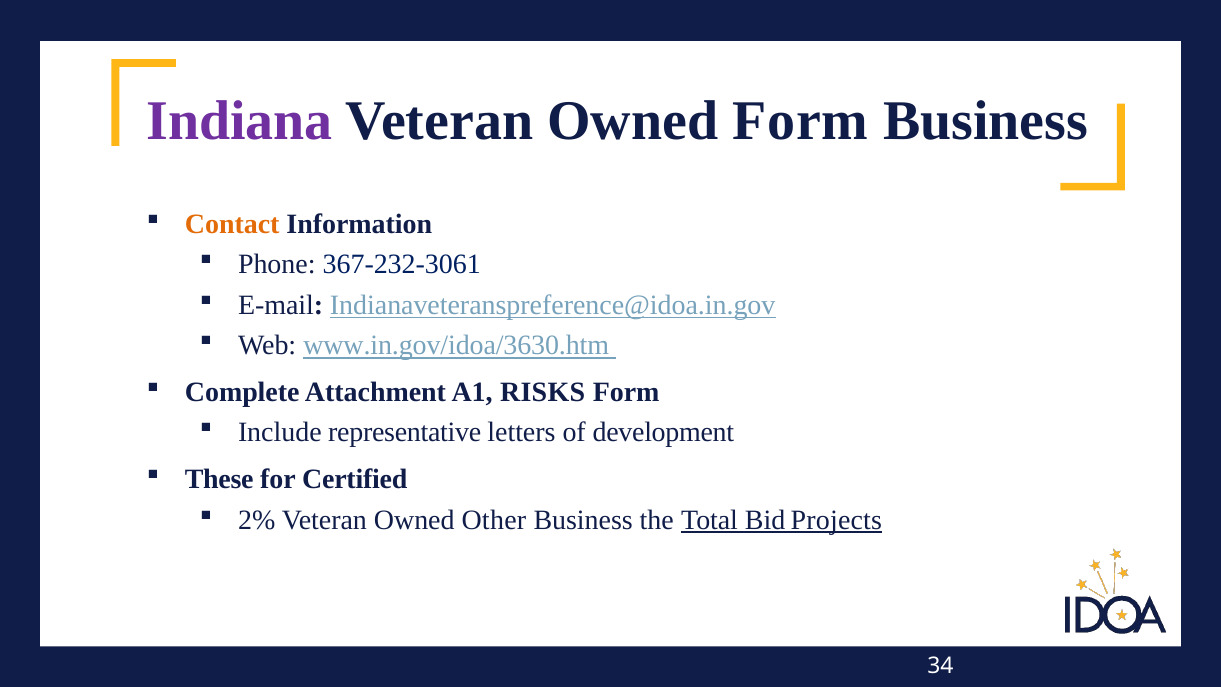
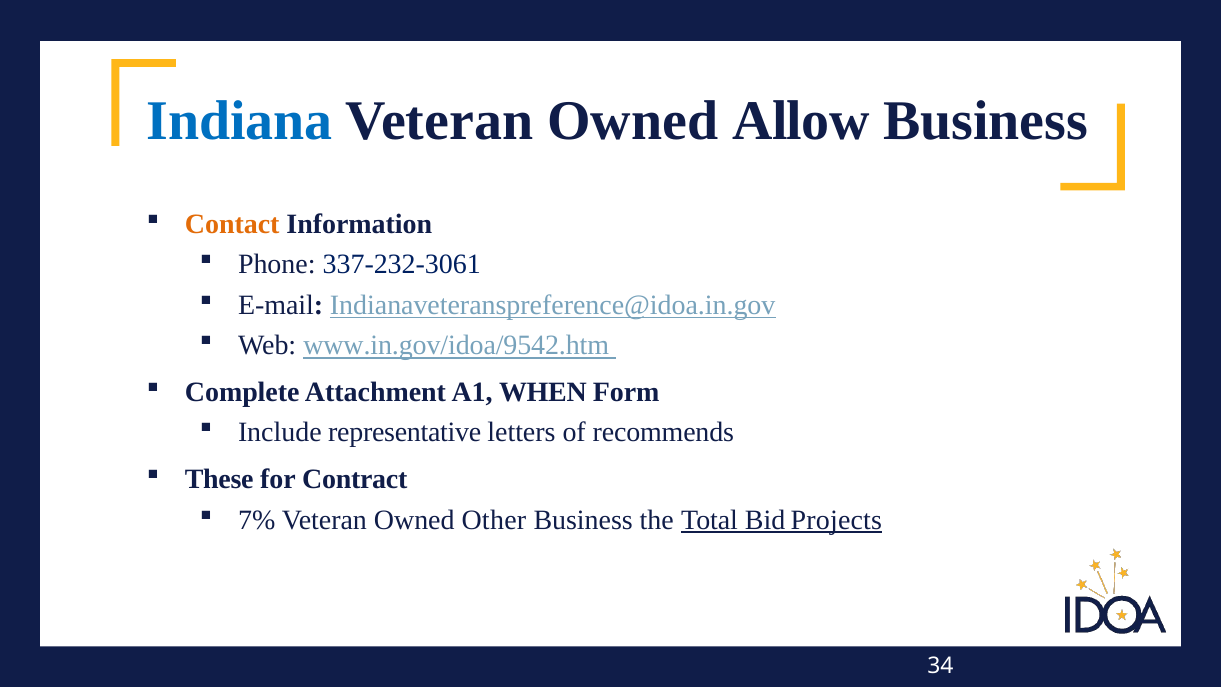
Indiana colour: purple -> blue (240, 121)
Owned Form: Form -> Allow (801, 121)
367-232-3061: 367-232-3061 -> 337-232-3061 (402, 264)
www.in.gov/idoa/3630.htm: www.in.gov/idoa/3630.htm -> www.in.gov/idoa/9542.htm (456, 345)
RISKS: RISKS -> WHEN (543, 392)
development: development -> recommends (663, 432)
Certified: Certified -> Contract (355, 479)
2%: 2% -> 7% (257, 520)
